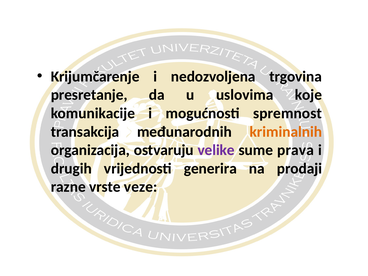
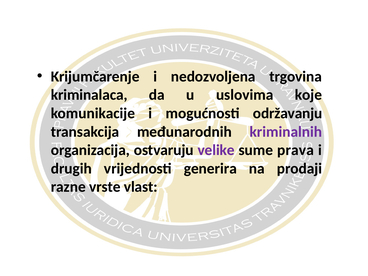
presretanje: presretanje -> kriminalaca (89, 95)
spremnost: spremnost -> održavanju (288, 113)
kriminalnih colour: orange -> purple (286, 132)
veze: veze -> vlast (141, 187)
